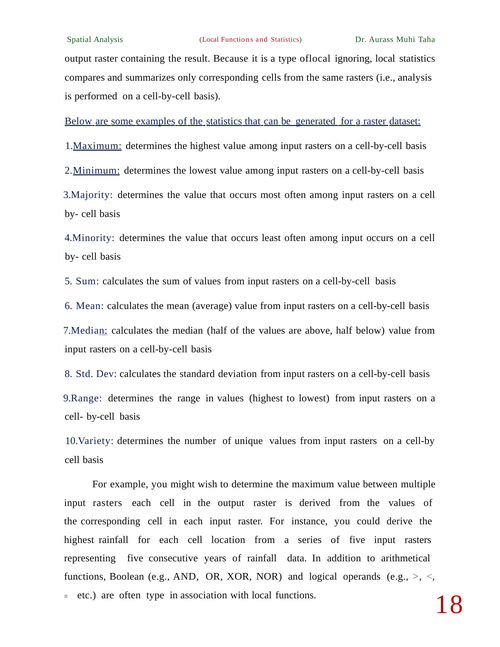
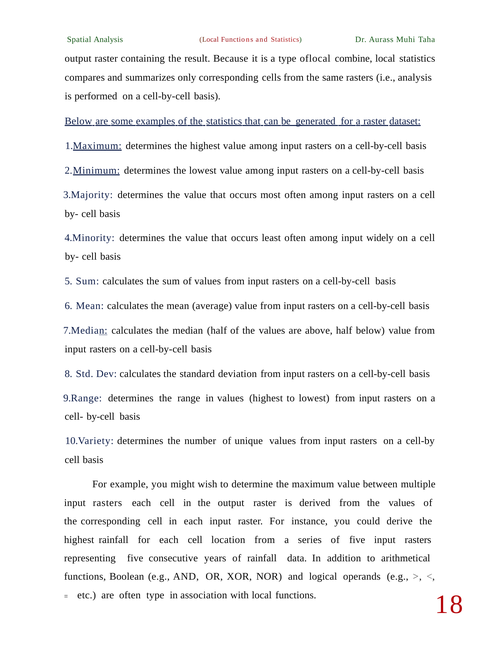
ignoring: ignoring -> combine (354, 58)
input occurs: occurs -> widely (380, 238)
